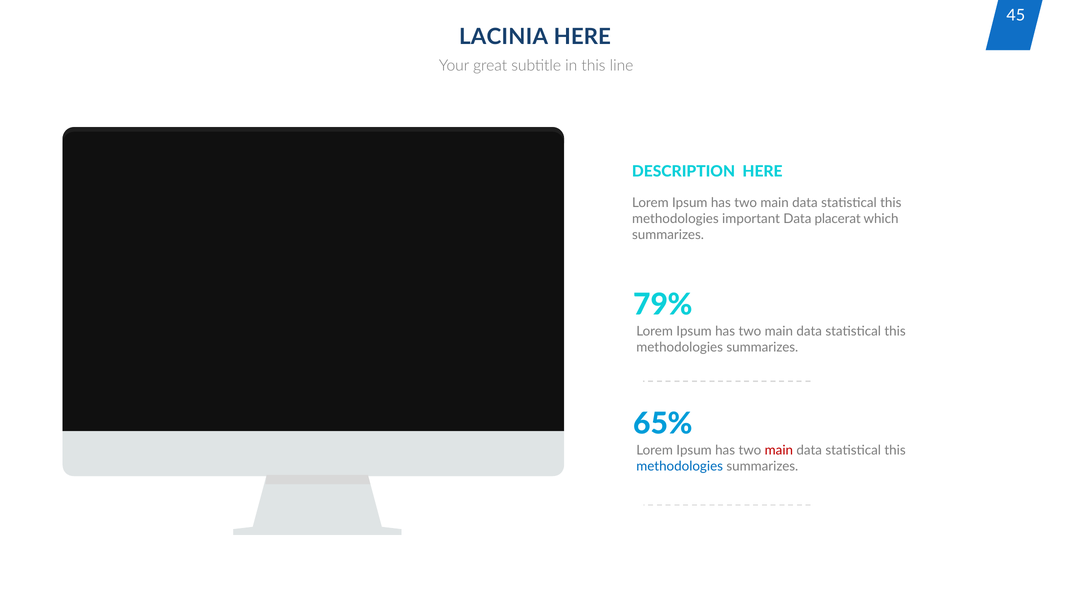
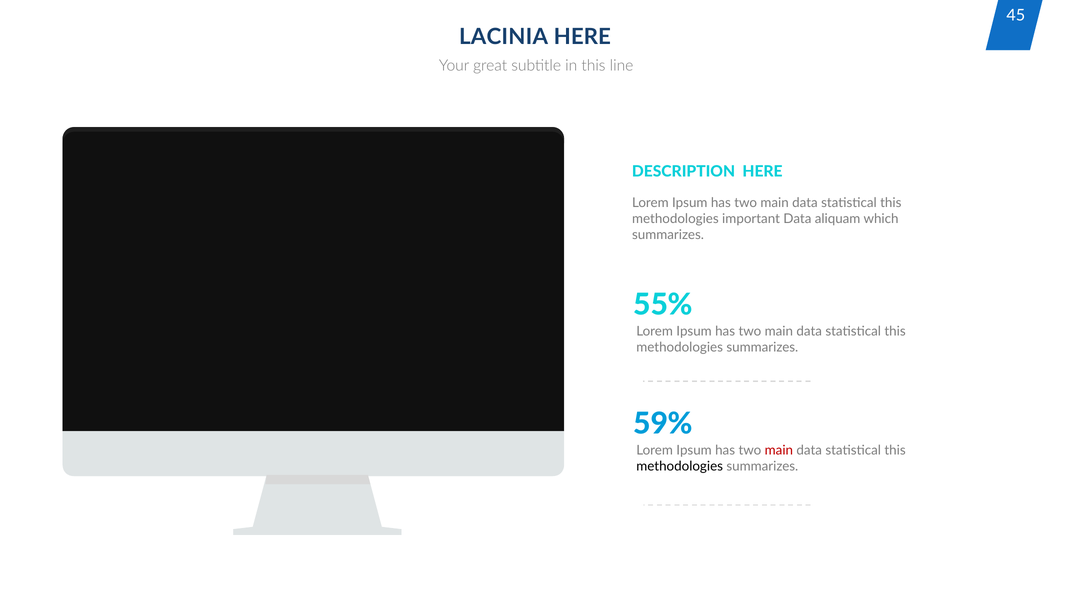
placerat: placerat -> aliquam (838, 219)
79%: 79% -> 55% (663, 305)
65%: 65% -> 59% (663, 424)
methodologies colour: blue -> black (680, 467)
